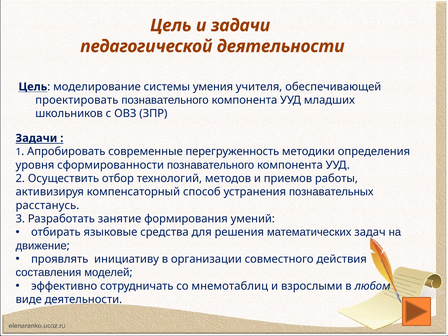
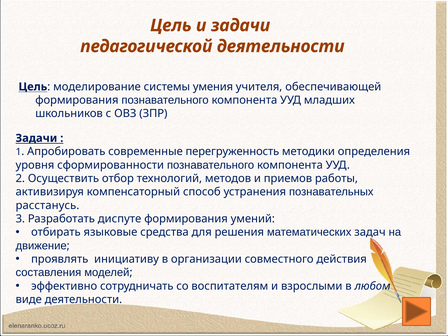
проектировать: проектировать -> формирования (77, 100)
занятие: занятие -> диспуте (120, 219)
мнемотаблиц: мнемотаблиц -> воспитателям (230, 286)
